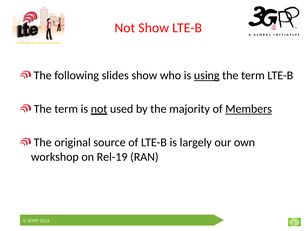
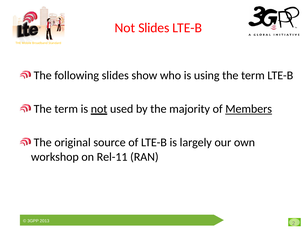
Not Show: Show -> Slides (154, 28)
using underline: present -> none (207, 75)
Rel-19: Rel-19 -> Rel-11 (112, 157)
